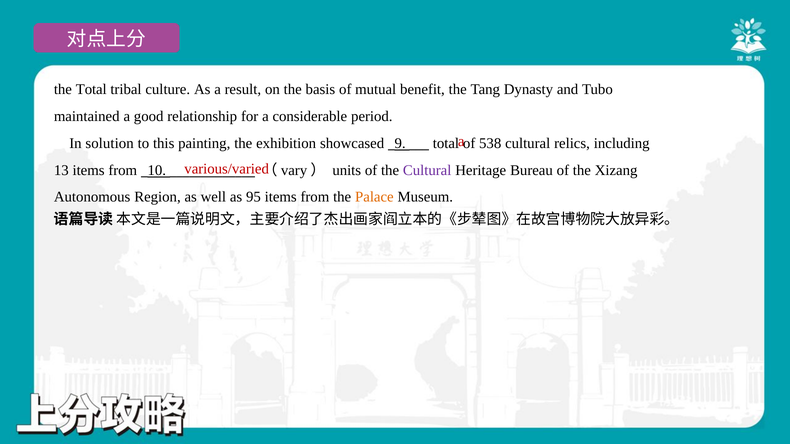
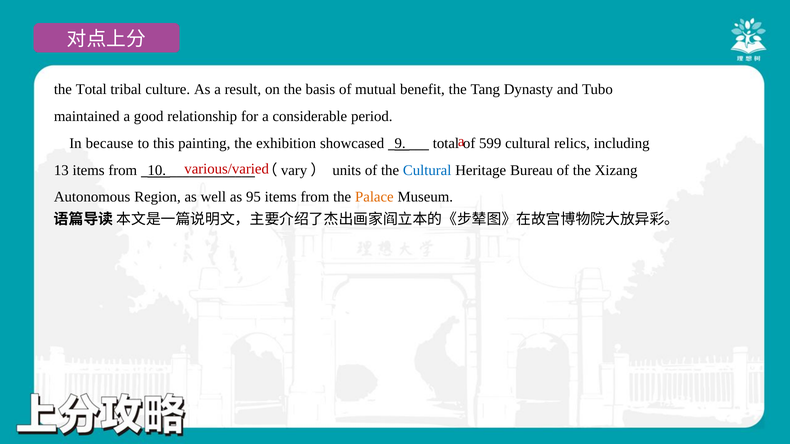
solution: solution -> because (110, 144)
538: 538 -> 599 (490, 144)
Cultural colour: purple -> blue (427, 171)
